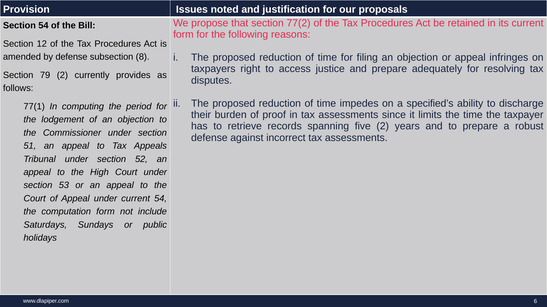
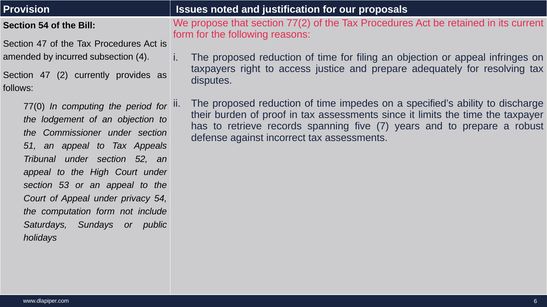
12: 12 -> 47 (42, 44)
by defense: defense -> incurred (71, 57)
8: 8 -> 4 (143, 57)
79: 79 -> 47 (45, 75)
77(1: 77(1 -> 77(0 (34, 107)
five 2: 2 -> 7 (383, 127)
under current: current -> privacy (136, 199)
